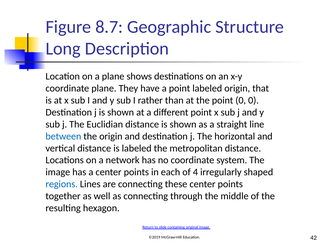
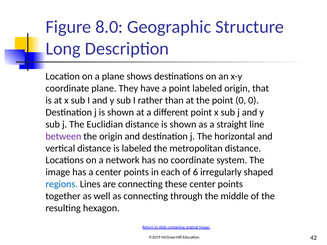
8.7: 8.7 -> 8.0 (109, 27)
between colour: blue -> purple (63, 136)
4: 4 -> 6 (195, 172)
